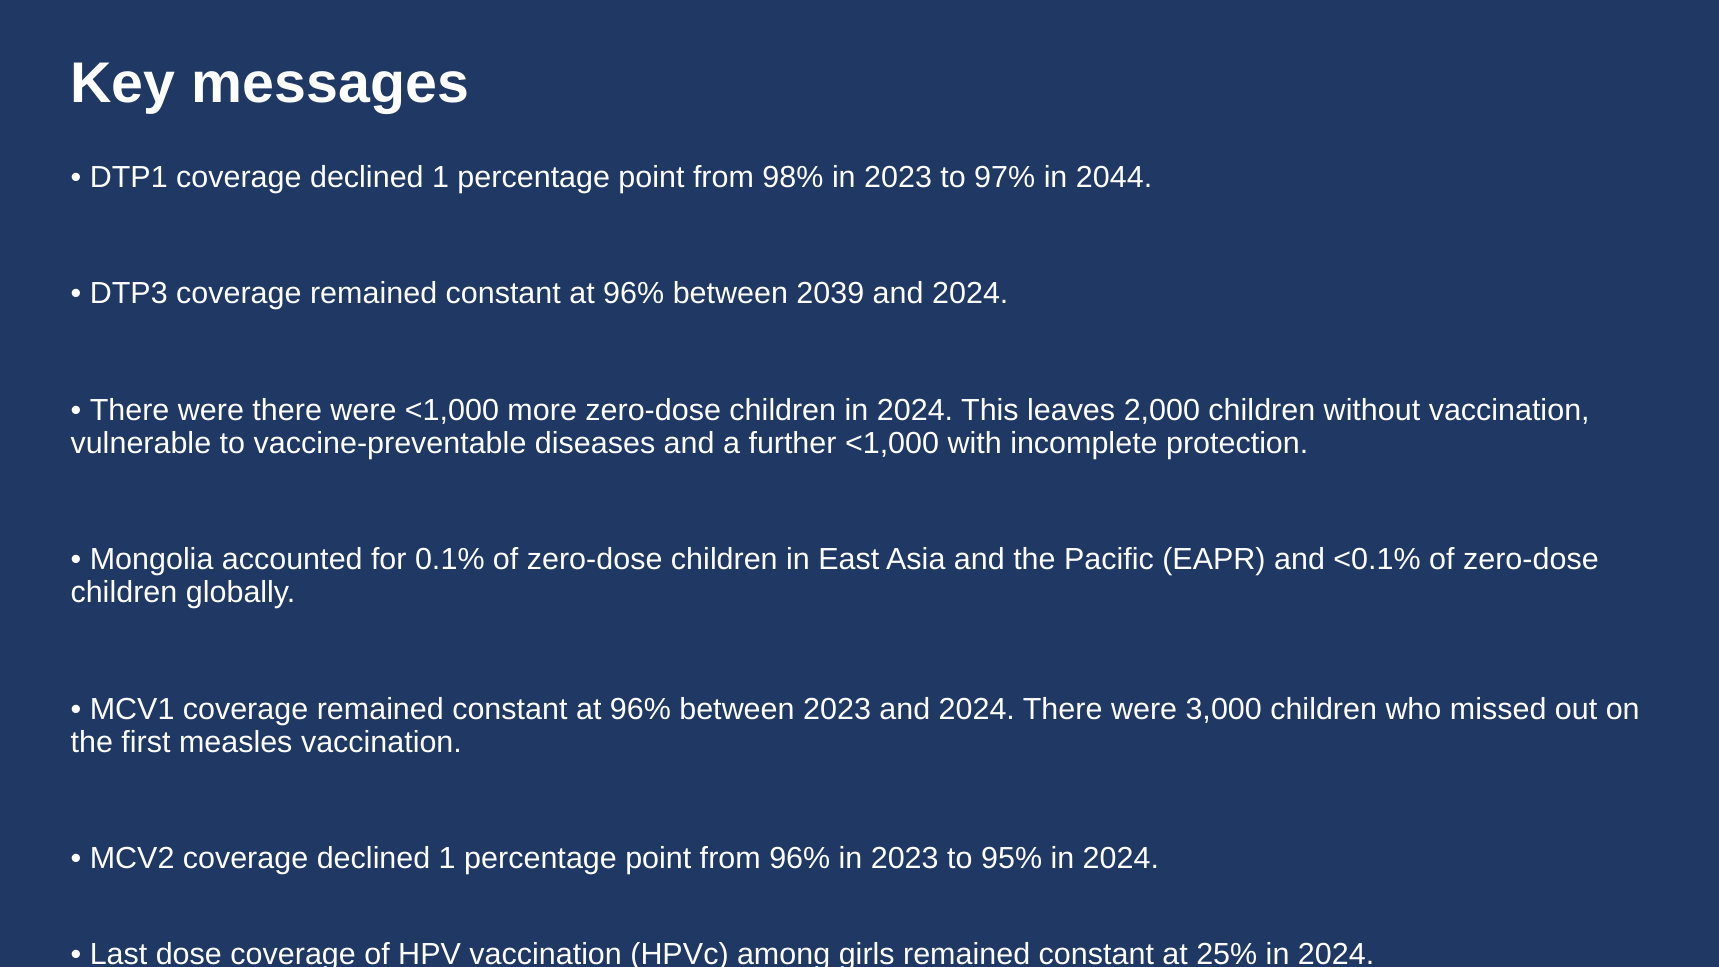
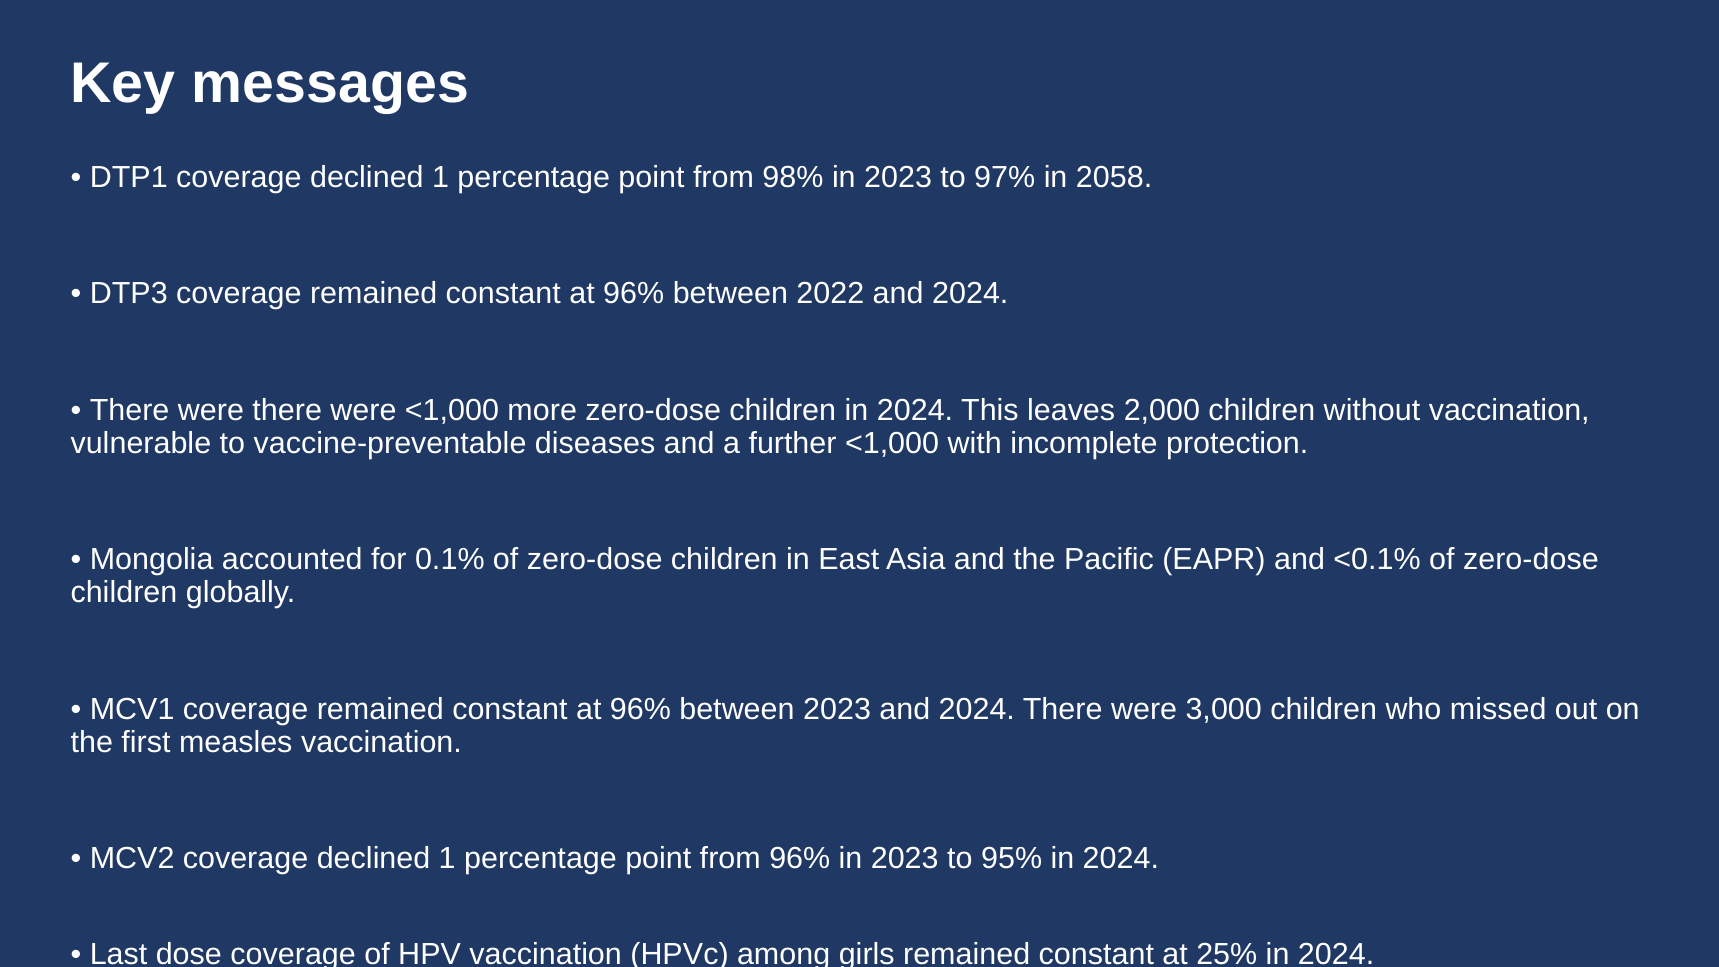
2044: 2044 -> 2058 (1114, 177)
2039: 2039 -> 2022 (830, 294)
